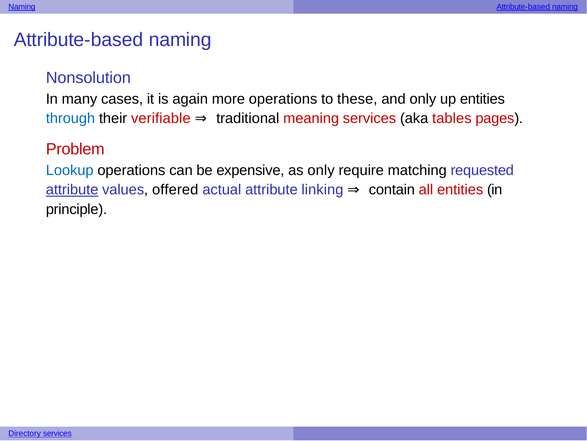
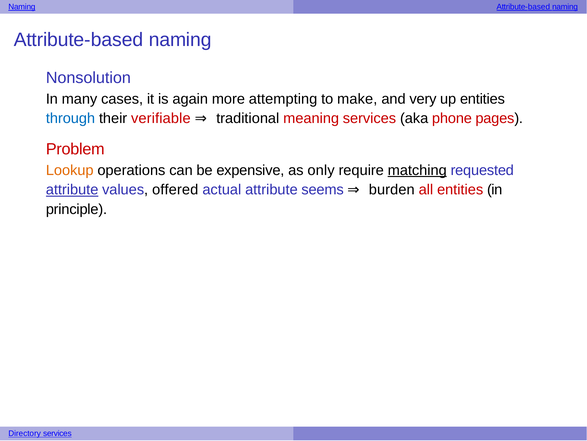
more operations: operations -> attempting (283, 99)
these: these -> make (357, 99)
and only: only -> very (423, 99)
tables: tables -> phone (452, 118)
Lookup colour: blue -> orange (70, 170)
matching underline: none -> present (417, 170)
linking: linking -> seems (323, 190)
contain: contain -> burden (392, 190)
